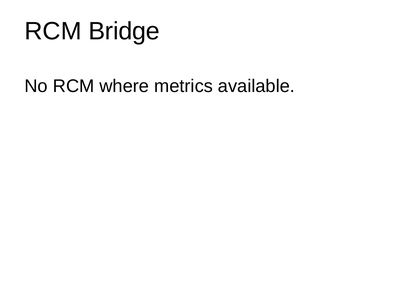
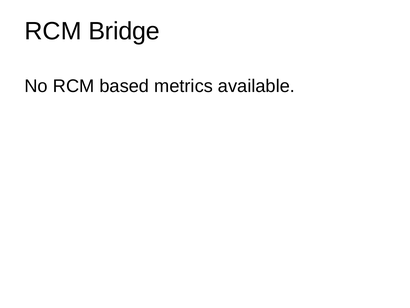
where: where -> based (124, 86)
